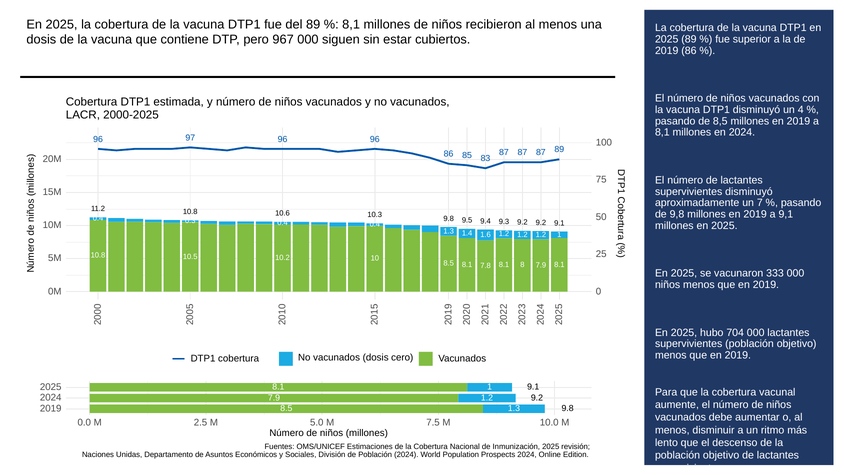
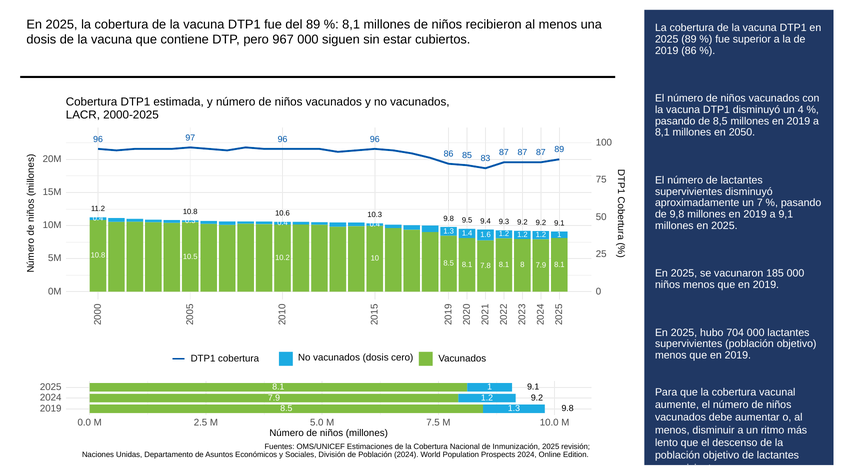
en 2024: 2024 -> 2050 (742, 132)
333: 333 -> 185 (775, 273)
